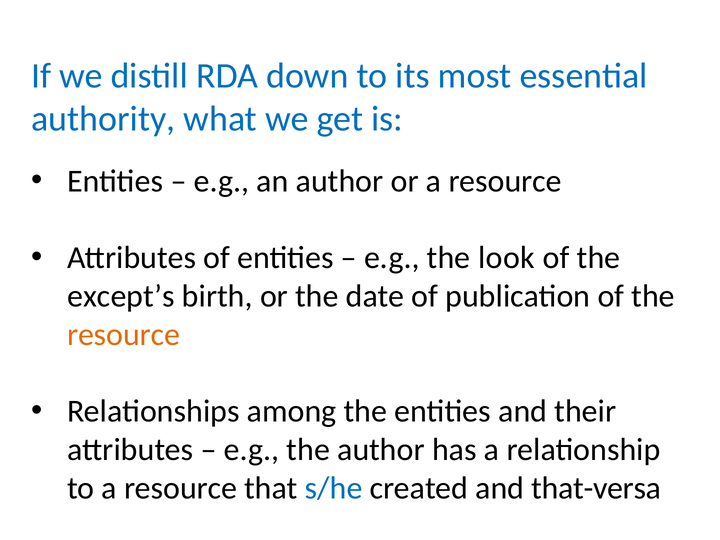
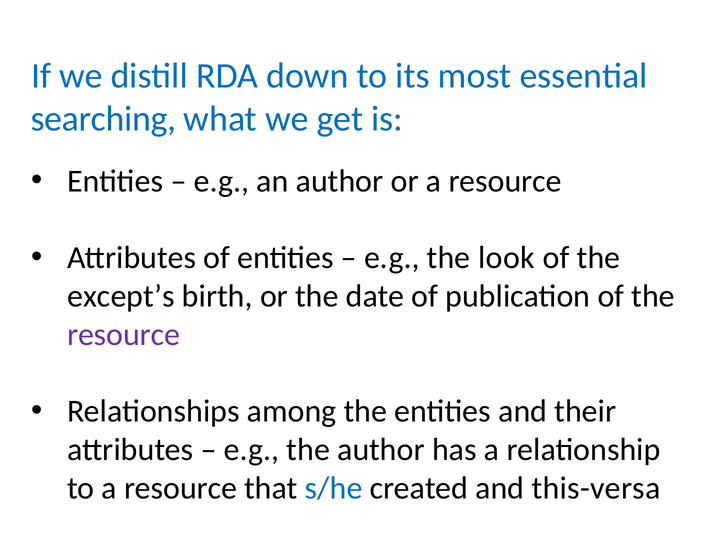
authority: authority -> searching (103, 119)
resource colour: orange -> purple (124, 335)
that-versa: that-versa -> this-versa (596, 488)
